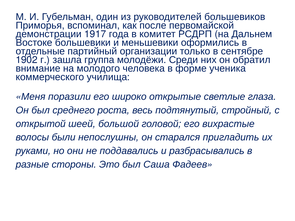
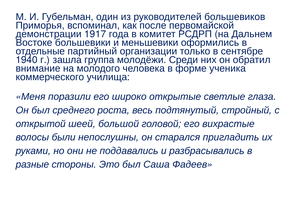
1902: 1902 -> 1940 (27, 60)
